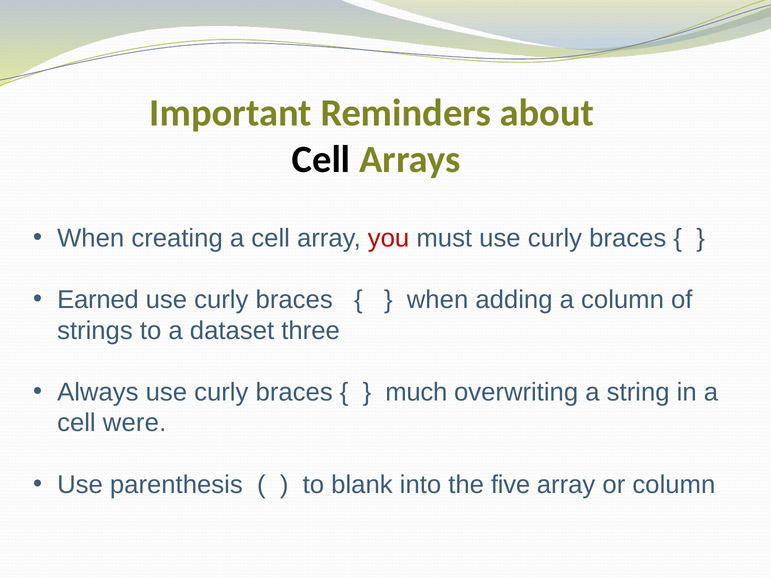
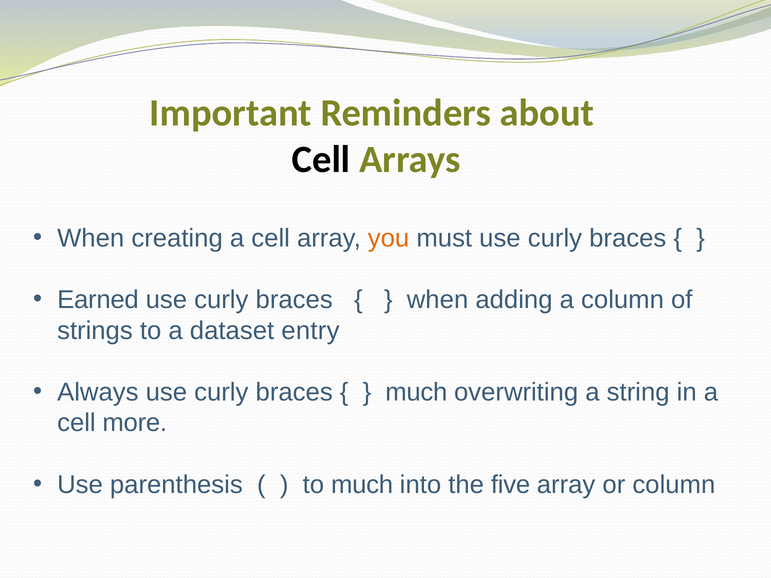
you colour: red -> orange (389, 238)
three: three -> entry (310, 331)
were: were -> more (135, 423)
to blank: blank -> much (362, 485)
